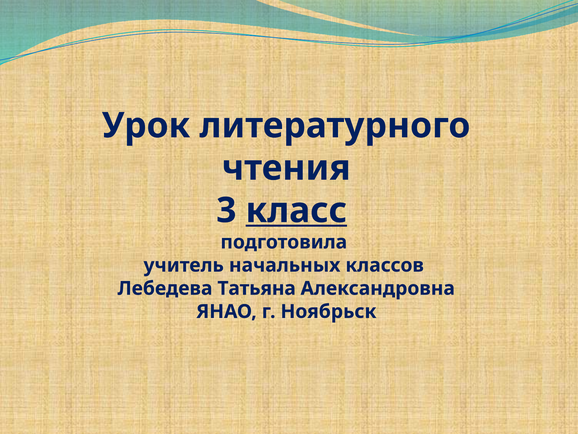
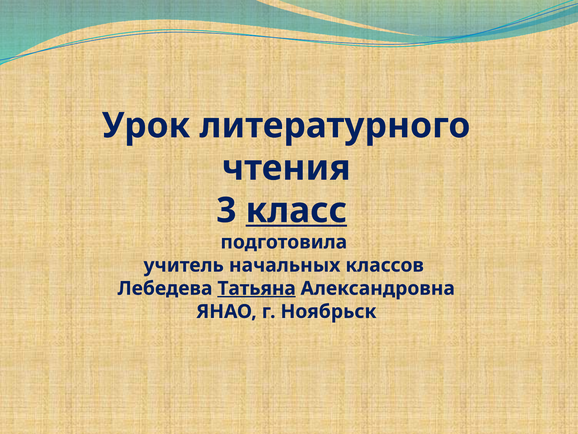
Татьяна underline: none -> present (257, 288)
